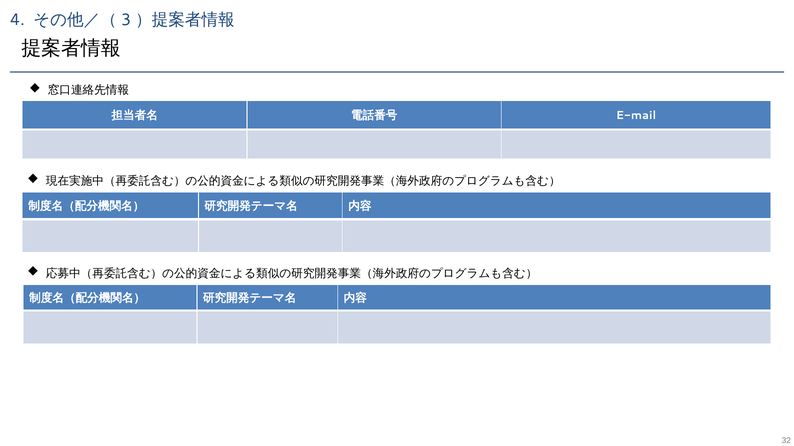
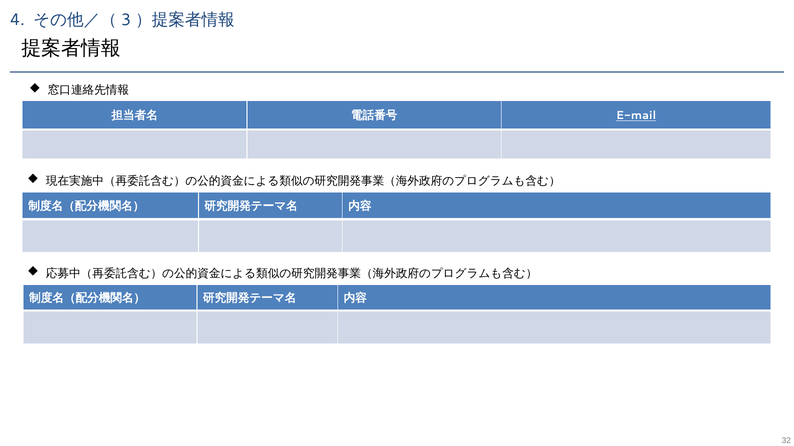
E-mail underline: none -> present (636, 116)
